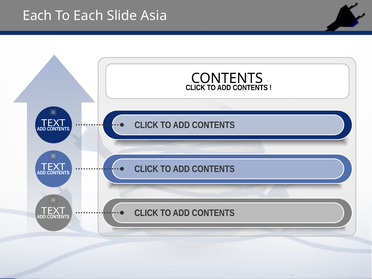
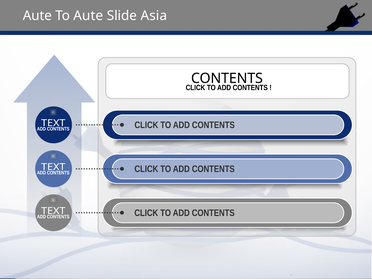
Each: Each -> Aute (37, 16)
To Each: Each -> Aute (88, 16)
